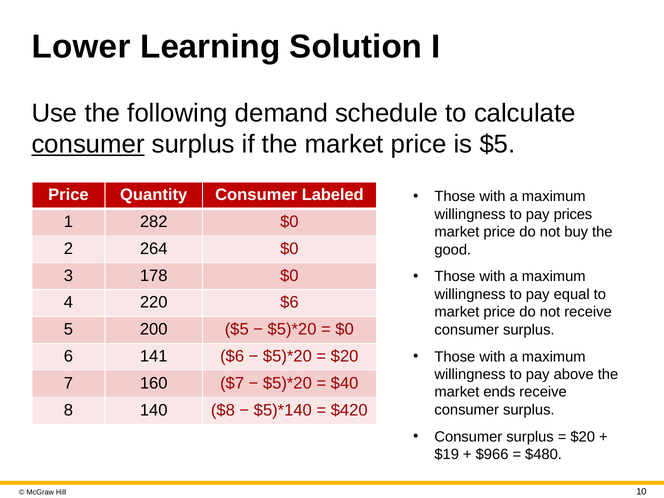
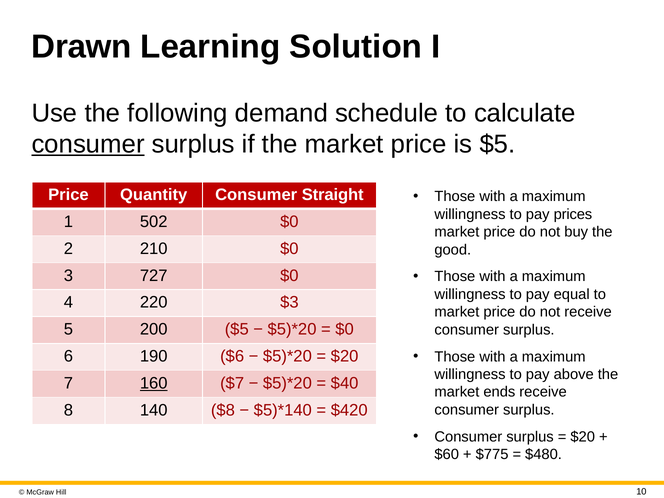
Lower: Lower -> Drawn (81, 47)
Labeled: Labeled -> Straight (333, 195)
282: 282 -> 502 (154, 222)
264: 264 -> 210 (154, 249)
178: 178 -> 727 (154, 276)
220 $6: $6 -> $3 (289, 302)
141: 141 -> 190 (154, 356)
160 underline: none -> present (154, 383)
$19: $19 -> $60 (447, 454)
$966: $966 -> $775 (492, 454)
